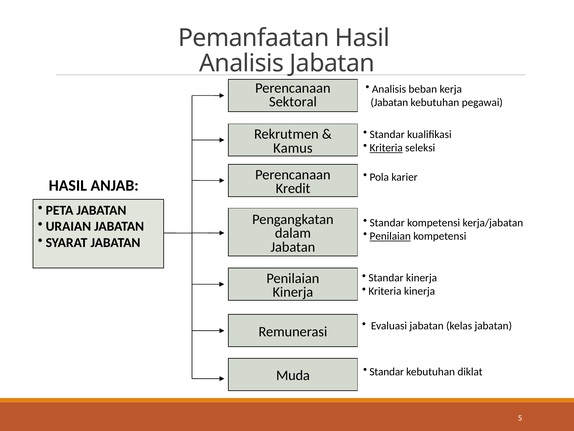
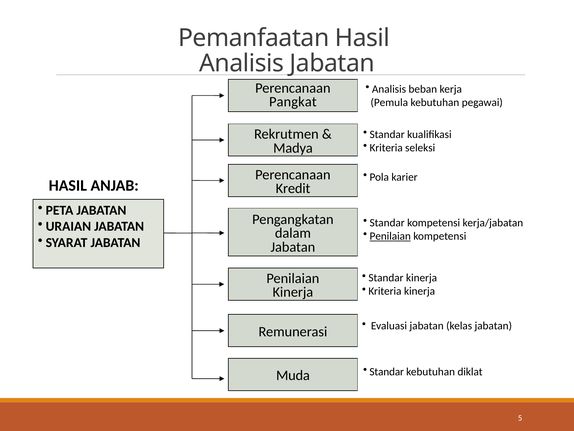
Sektoral: Sektoral -> Pangkat (293, 102)
Jabatan: Jabatan -> Pemula (389, 102)
Kriteria underline: present -> none (386, 148)
Kamus: Kamus -> Madya (293, 148)
